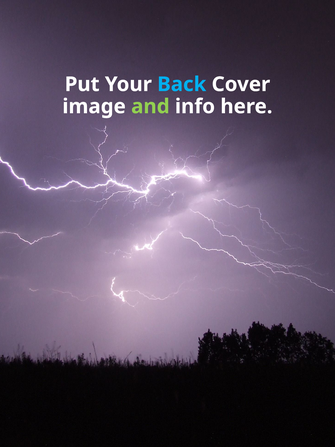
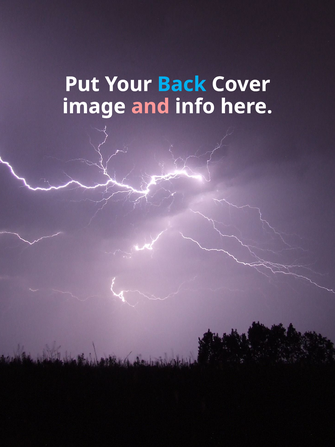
and colour: light green -> pink (150, 106)
